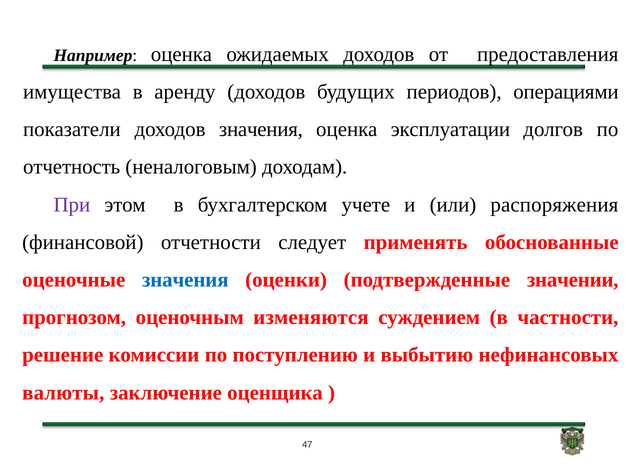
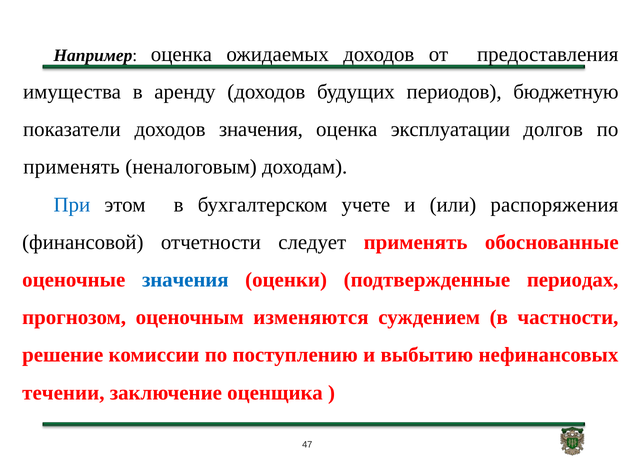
операциями: операциями -> бюджетную (566, 92)
отчетность: отчетность -> применять (71, 167)
При colour: purple -> blue (72, 205)
значении: значении -> периодах (573, 280)
валюты: валюты -> течении (63, 393)
